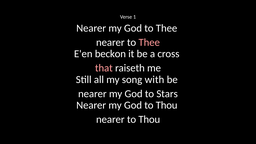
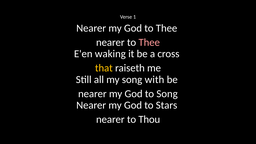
beckon: beckon -> waking (110, 54)
that colour: pink -> yellow (104, 68)
to Stars: Stars -> Song (167, 94)
God to Thou: Thou -> Stars (167, 105)
